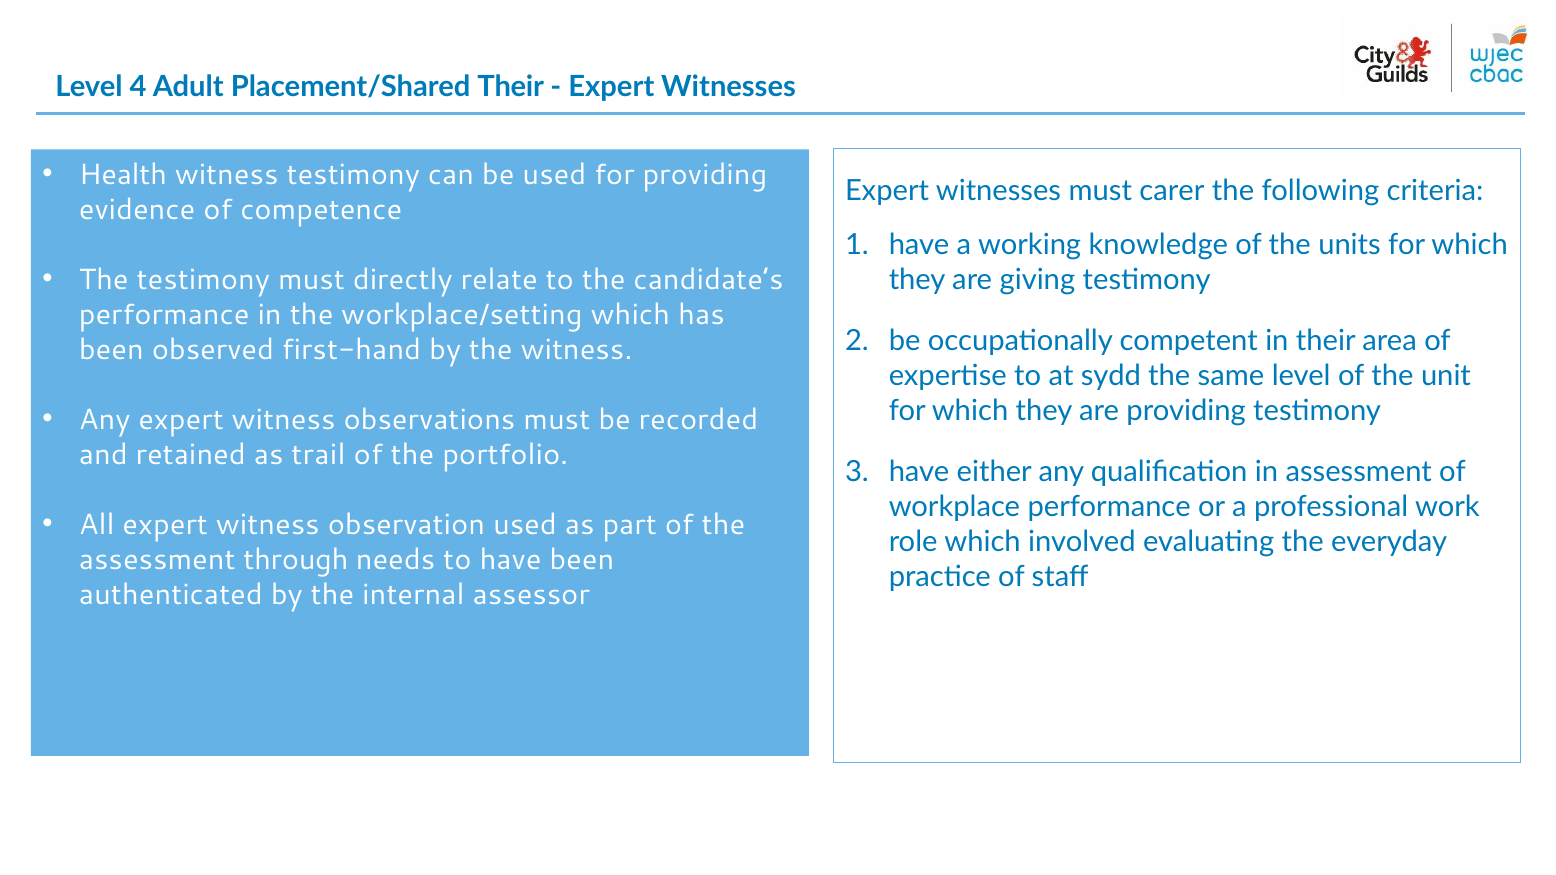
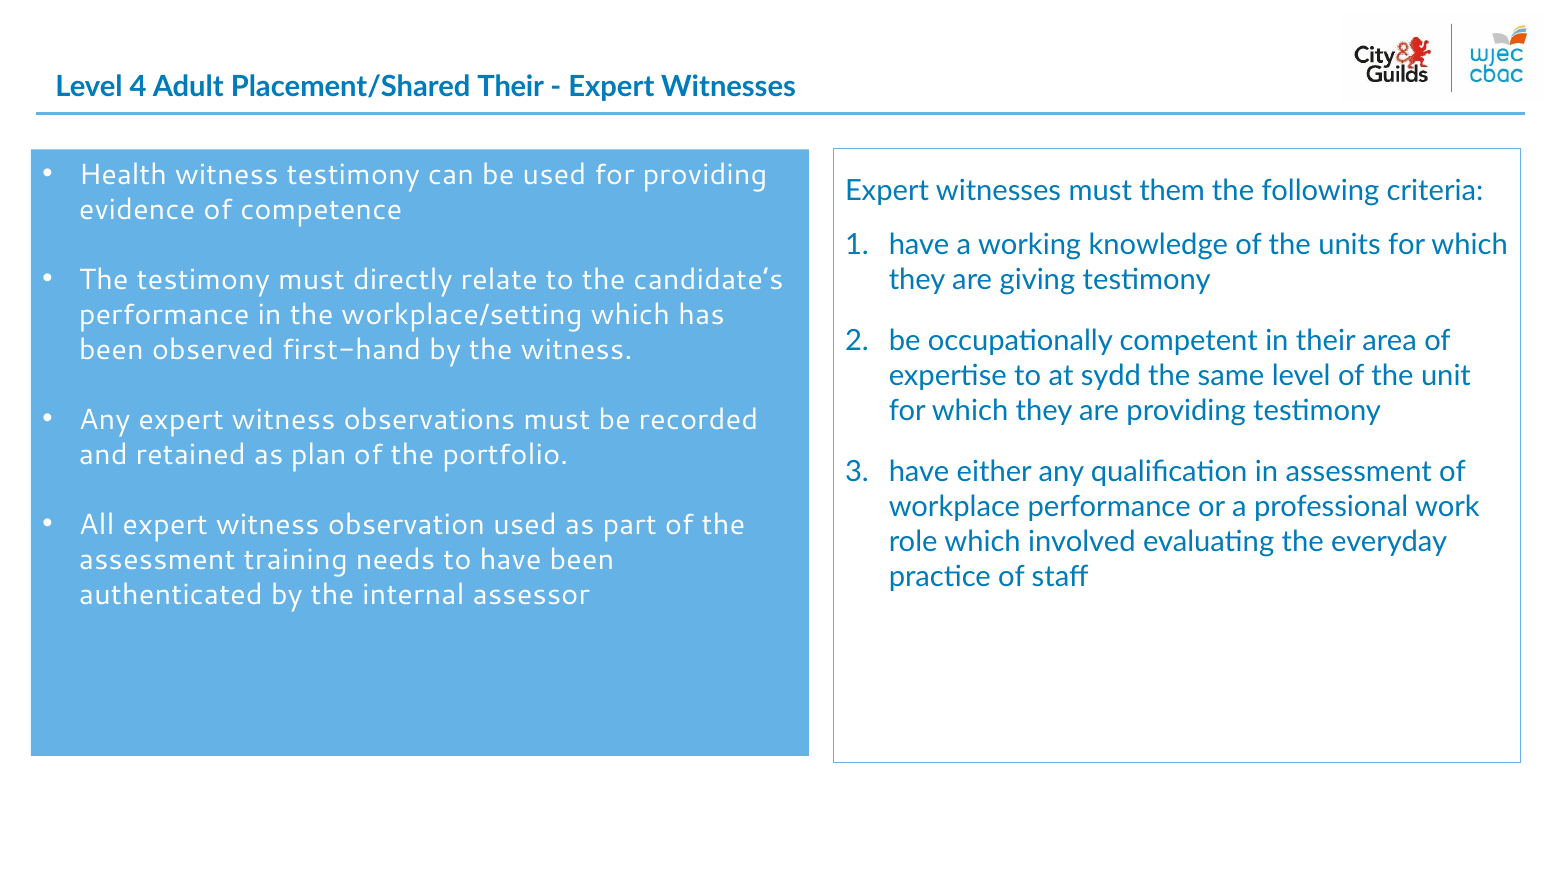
carer: carer -> them (1172, 191)
trail: trail -> plan (319, 455)
through: through -> training (296, 560)
